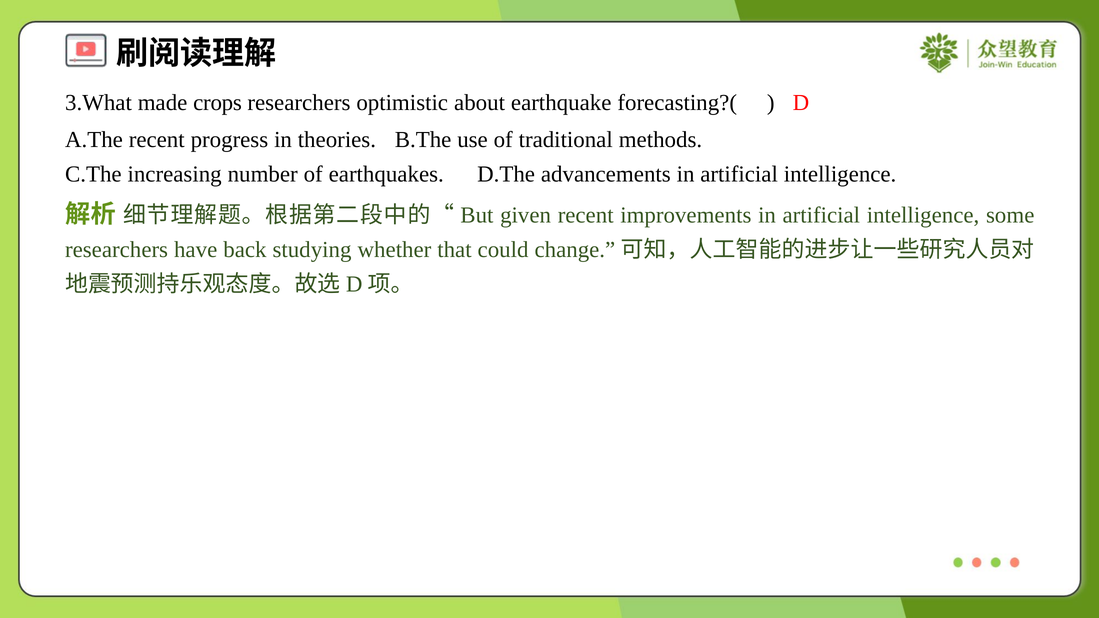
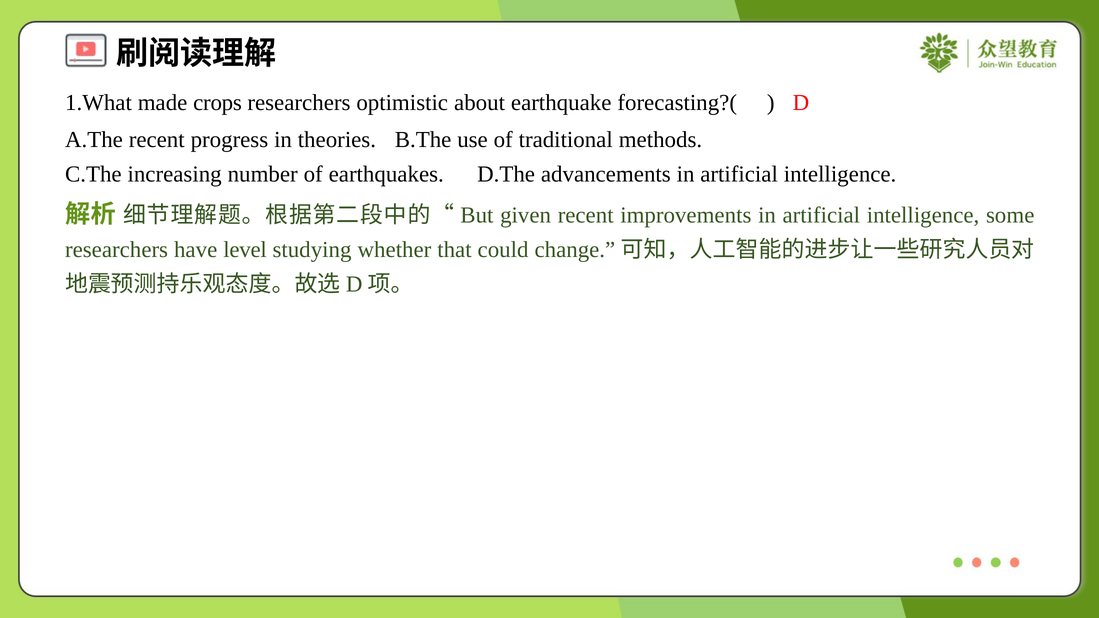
3.What: 3.What -> 1.What (98, 103)
back: back -> level (245, 250)
